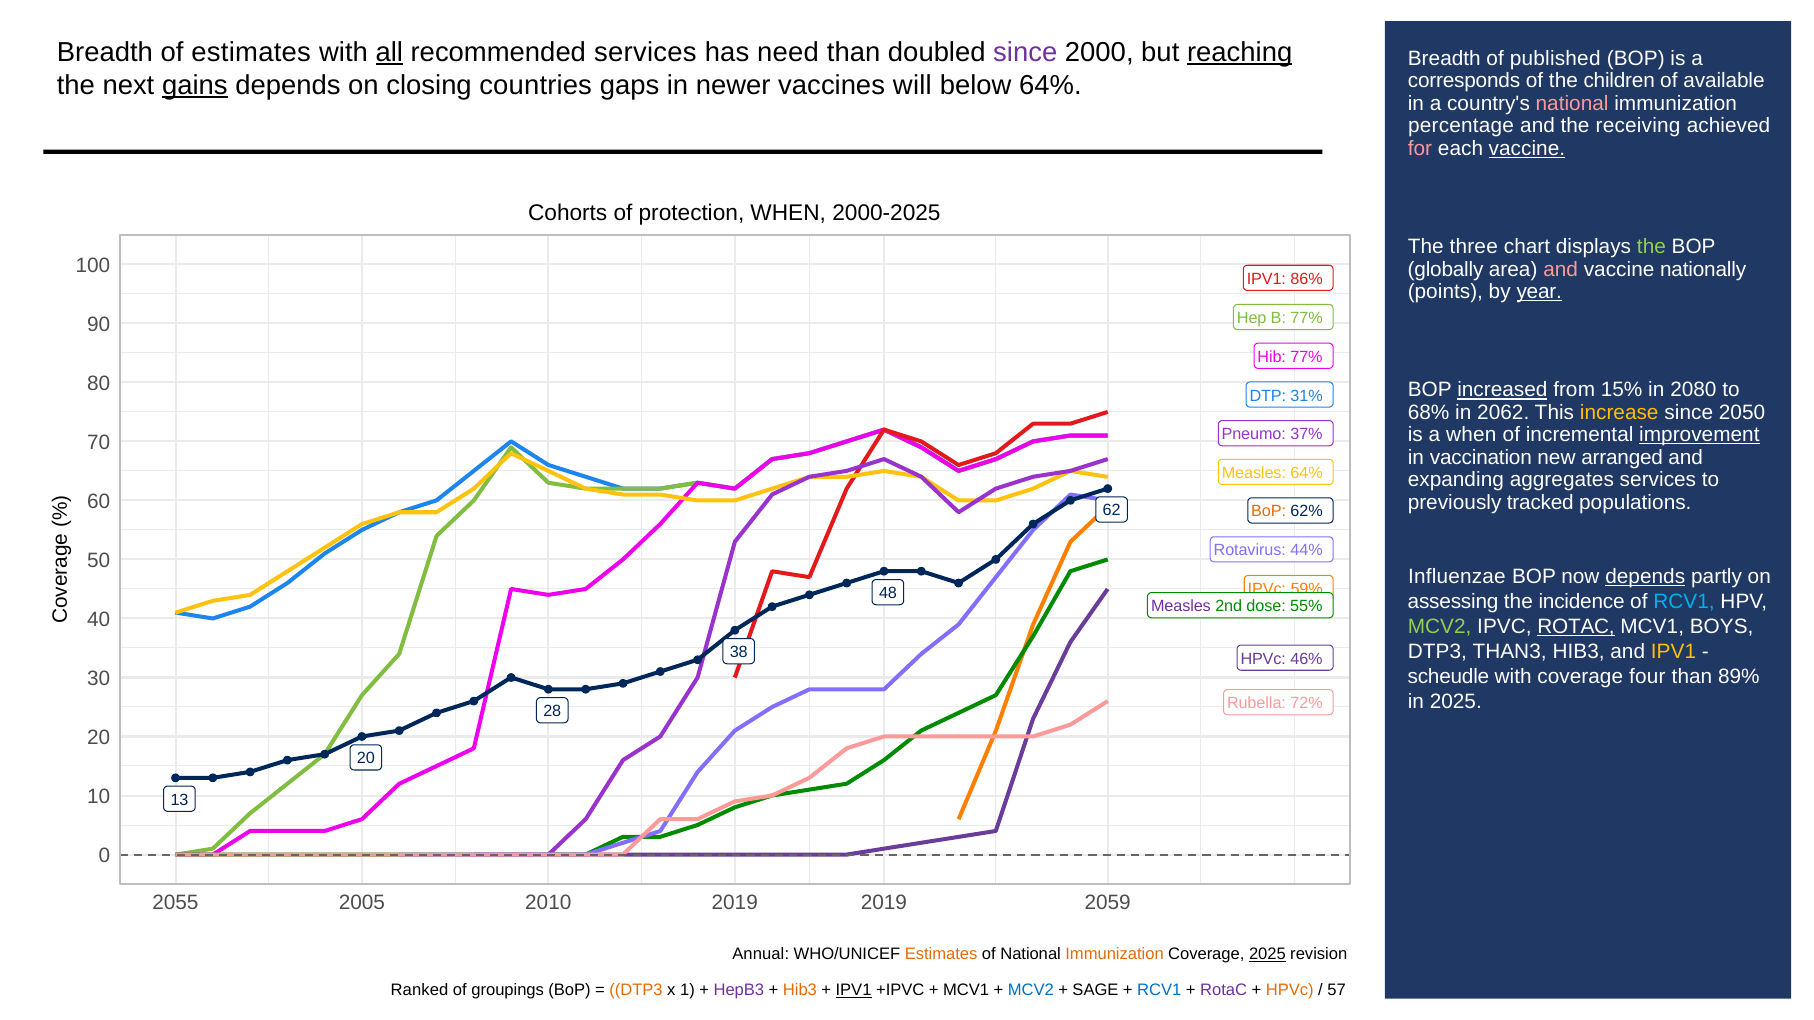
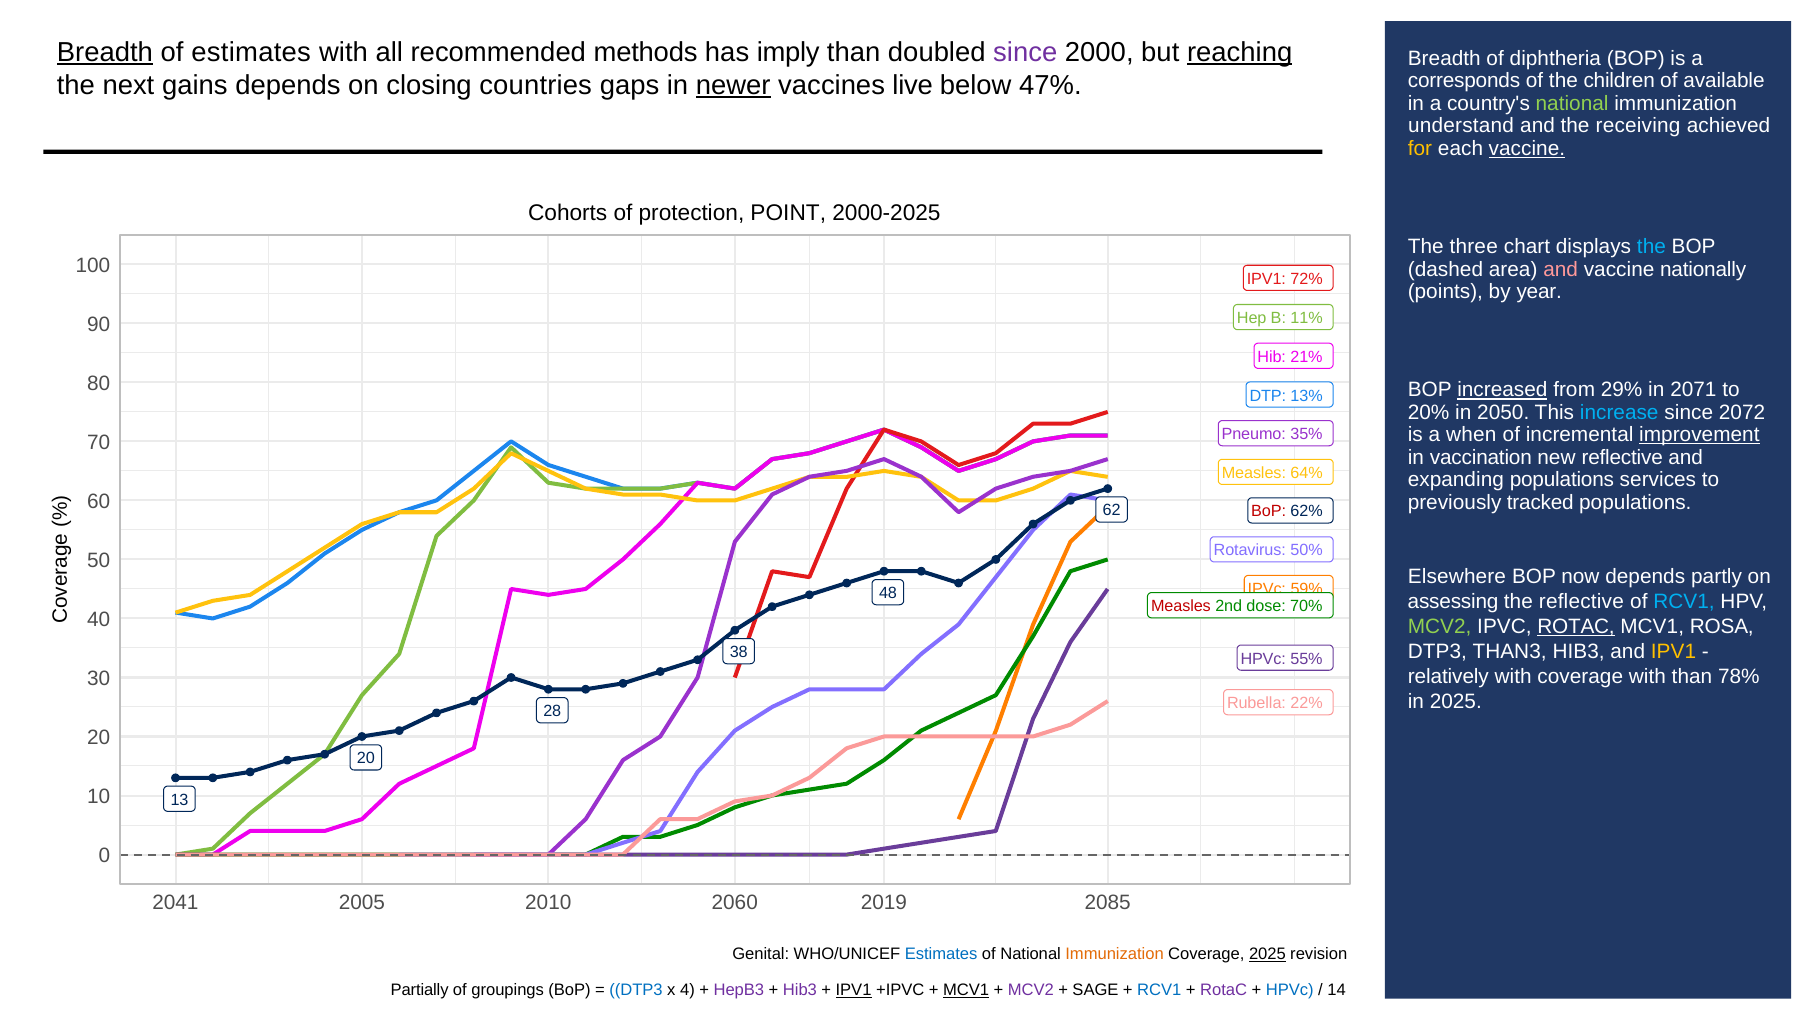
Breadth underline: none -> present (105, 52)
all underline: present -> none (389, 52)
recommended services: services -> methods (646, 52)
need: need -> imply (788, 52)
published: published -> diphtheria (1555, 59)
gains underline: present -> none (195, 85)
newer underline: none -> present (733, 85)
will: will -> live (913, 85)
below 64%: 64% -> 47% (1050, 85)
national colour: pink -> light green (1572, 104)
percentage: percentage -> understand (1461, 126)
for colour: pink -> yellow (1420, 148)
protection WHEN: WHEN -> POINT (788, 213)
the colour: light green -> light blue (1651, 247)
globally: globally -> dashed (1445, 269)
86%: 86% -> 72% (1307, 279)
year underline: present -> none (1539, 292)
B 77%: 77% -> 11% (1307, 318)
Hib 77%: 77% -> 21% (1306, 357)
15%: 15% -> 29% (1622, 390)
2080: 2080 -> 2071 (1693, 390)
31%: 31% -> 13% (1307, 396)
68%: 68% -> 20% (1429, 413)
2062: 2062 -> 2050 (1503, 413)
increase colour: yellow -> light blue (1619, 413)
2050: 2050 -> 2072 (1742, 413)
37%: 37% -> 35% (1306, 434)
new arranged: arranged -> reflective (1622, 458)
expanding aggregates: aggregates -> populations (1562, 480)
BoP colour: orange -> red (1269, 512)
44%: 44% -> 50% (1307, 551)
Influenzae: Influenzae -> Elsewhere (1457, 577)
depends underline: present -> none (1645, 577)
the incidence: incidence -> reflective (1581, 602)
Measles colour: purple -> red (1181, 607)
55%: 55% -> 70% (1306, 607)
BOYS: BOYS -> ROSA (1722, 627)
46%: 46% -> 55% (1306, 659)
scheudle: scheudle -> relatively (1448, 677)
coverage four: four -> with (1647, 677)
89%: 89% -> 78% (1739, 677)
72%: 72% -> 22% (1307, 704)
2055: 2055 -> 2041 (175, 903)
2010 2019: 2019 -> 2060 (735, 903)
2059: 2059 -> 2085 (1108, 903)
Annual: Annual -> Genital (761, 955)
Estimates colour: orange -> blue (941, 955)
Ranked: Ranked -> Partially (420, 991)
DTP3 colour: orange -> blue (636, 991)
1: 1 -> 4 (688, 991)
Hib3 colour: orange -> purple (800, 991)
MCV1 underline: none -> present (966, 991)
MCV2 colour: blue -> purple (1031, 991)
HPVc colour: orange -> blue (1290, 991)
57: 57 -> 14 (1337, 991)
